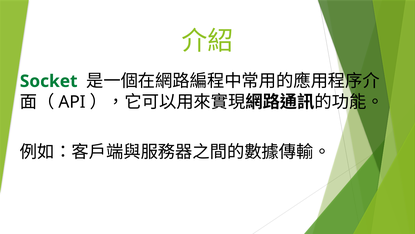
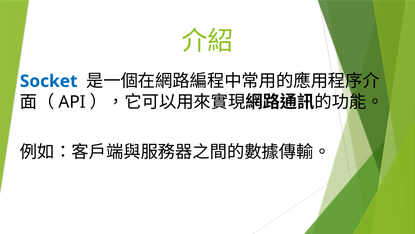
Socket colour: green -> blue (49, 81)
